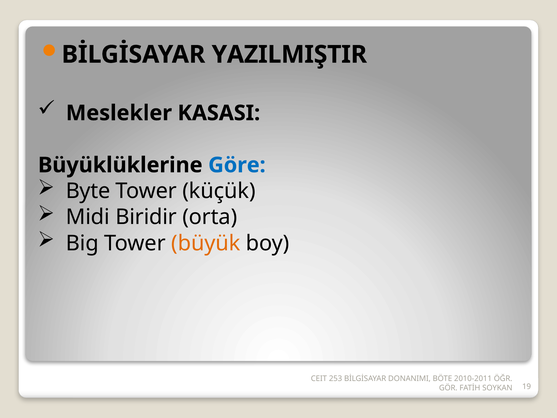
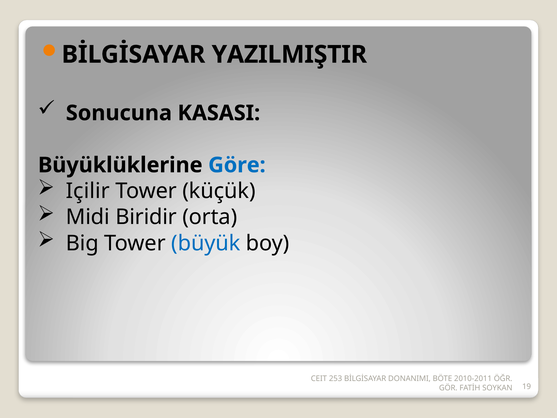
Meslekler: Meslekler -> Sonucuna (119, 113)
Byte: Byte -> Içilir (88, 191)
büyük colour: orange -> blue (206, 243)
